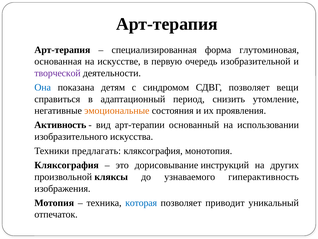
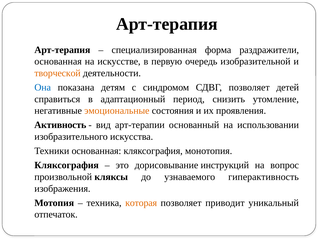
глутоминовая: глутоминовая -> раздражители (269, 50)
творческой colour: purple -> orange (58, 73)
вещи: вещи -> детей (288, 87)
Техники предлагать: предлагать -> основанная (96, 151)
других: других -> вопрос (285, 165)
которая colour: blue -> orange (141, 202)
